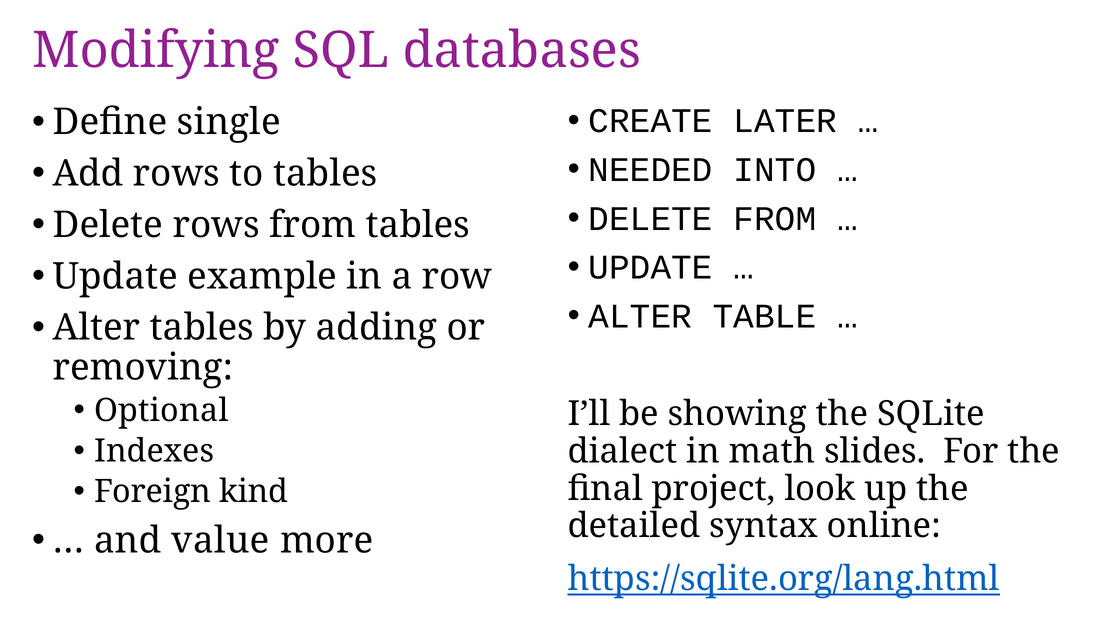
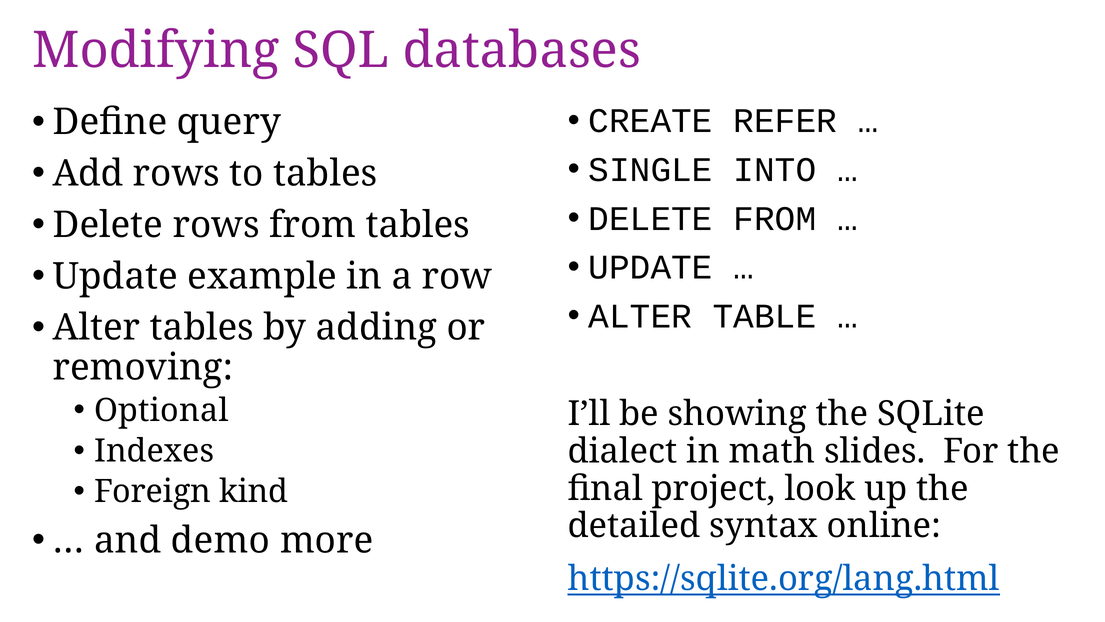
LATER: LATER -> REFER (785, 121)
single: single -> query (229, 122)
NEEDED: NEEDED -> SINGLE (651, 170)
value: value -> demo (220, 540)
